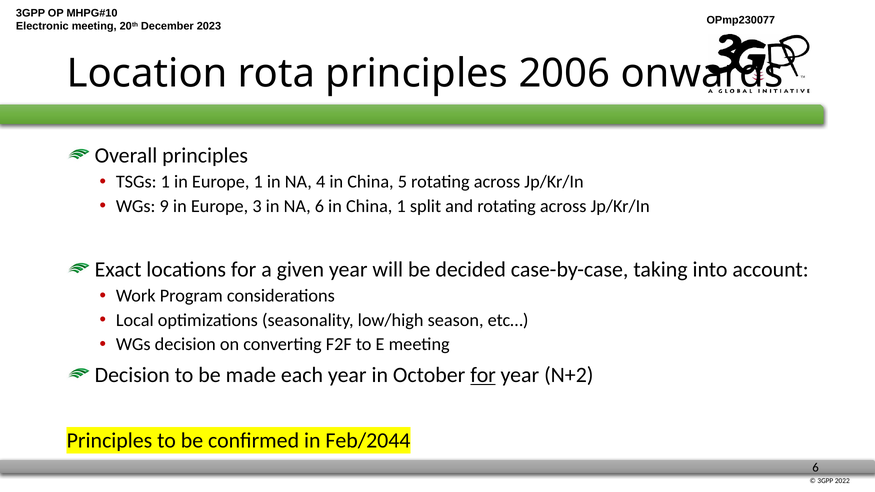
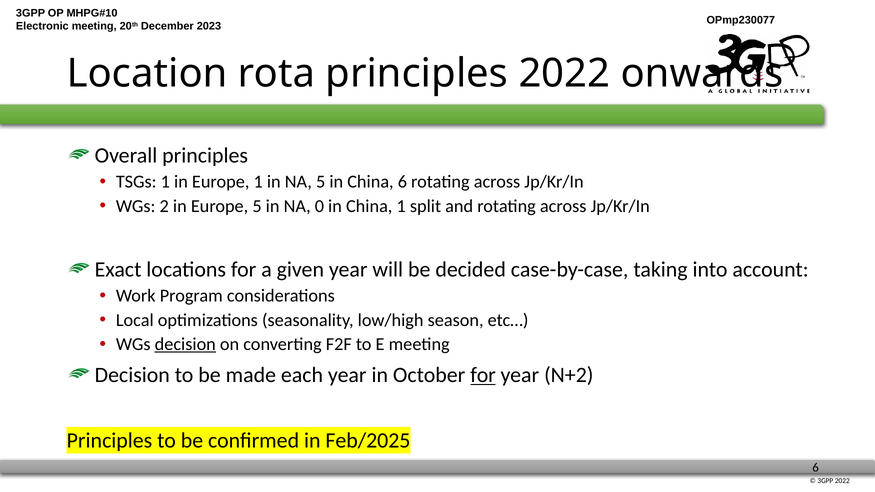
principles 2006: 2006 -> 2022 (564, 74)
NA 4: 4 -> 5 (321, 182)
China 5: 5 -> 6 (402, 182)
9: 9 -> 2 (164, 206)
Europe 3: 3 -> 5 (257, 206)
NA 6: 6 -> 0 (319, 206)
decision underline: none -> present (185, 344)
Feb/2044: Feb/2044 -> Feb/2025 (368, 441)
